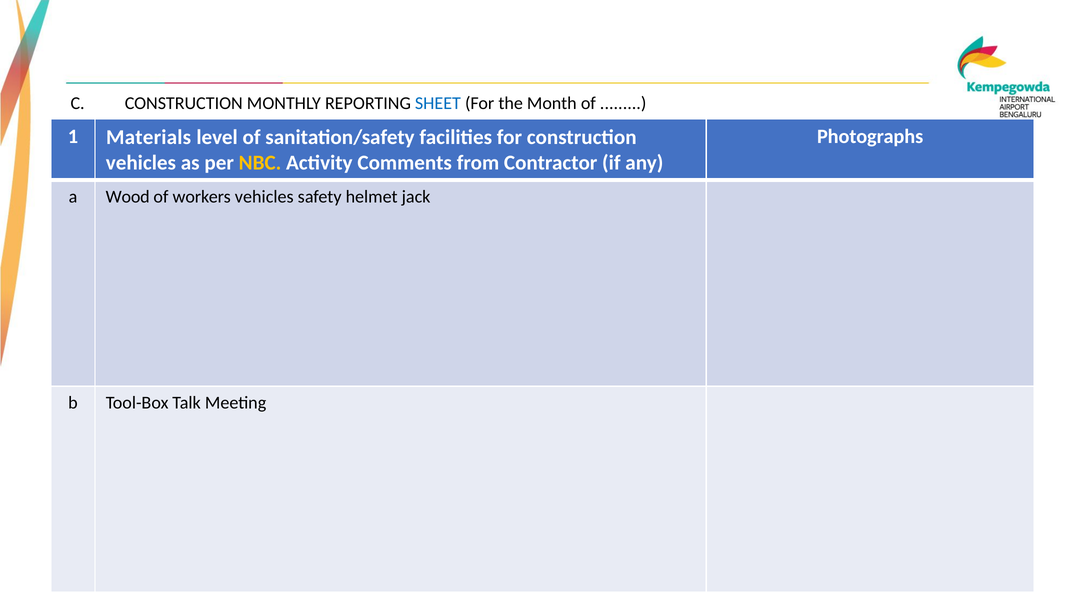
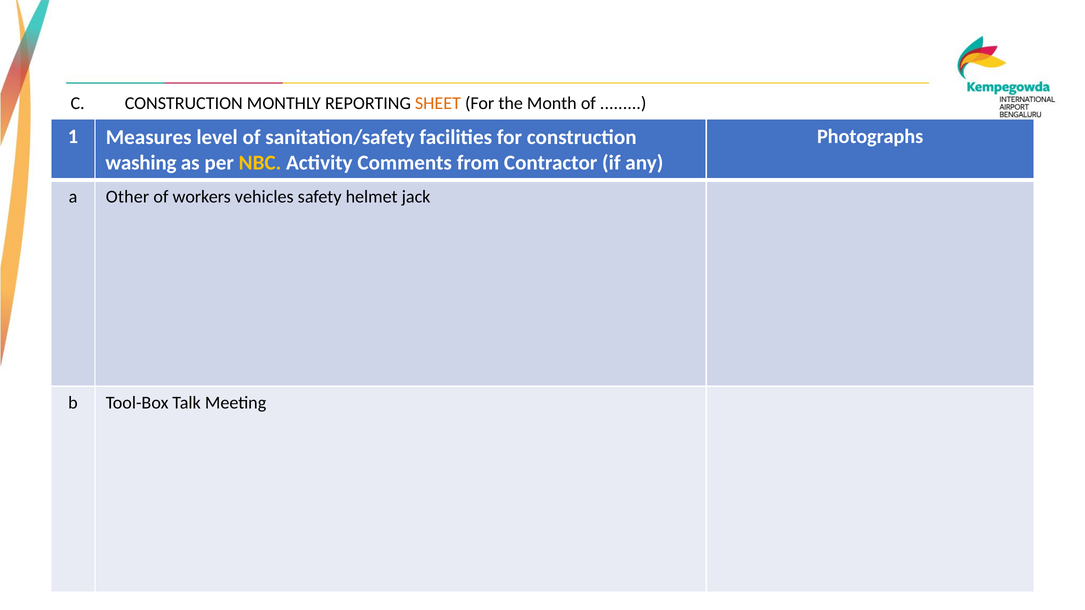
SHEET colour: blue -> orange (438, 103)
Materials: Materials -> Measures (149, 137)
vehicles: vehicles -> washing (141, 163)
Wood: Wood -> Other (128, 197)
